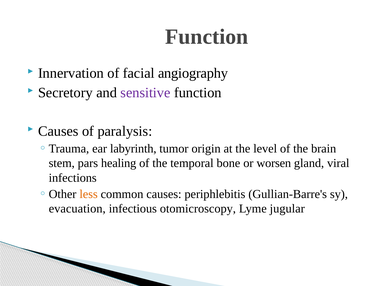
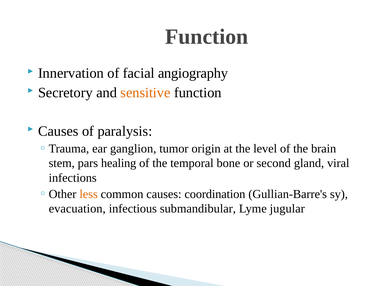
sensitive colour: purple -> orange (145, 92)
labyrinth: labyrinth -> ganglion (133, 148)
worsen: worsen -> second (274, 163)
periphlebitis: periphlebitis -> coordination (215, 194)
otomicroscopy: otomicroscopy -> submandibular (198, 209)
